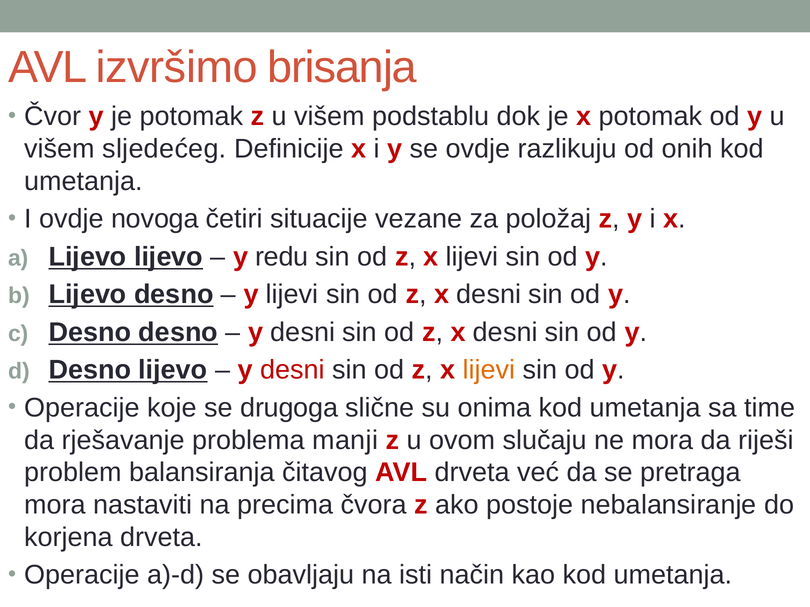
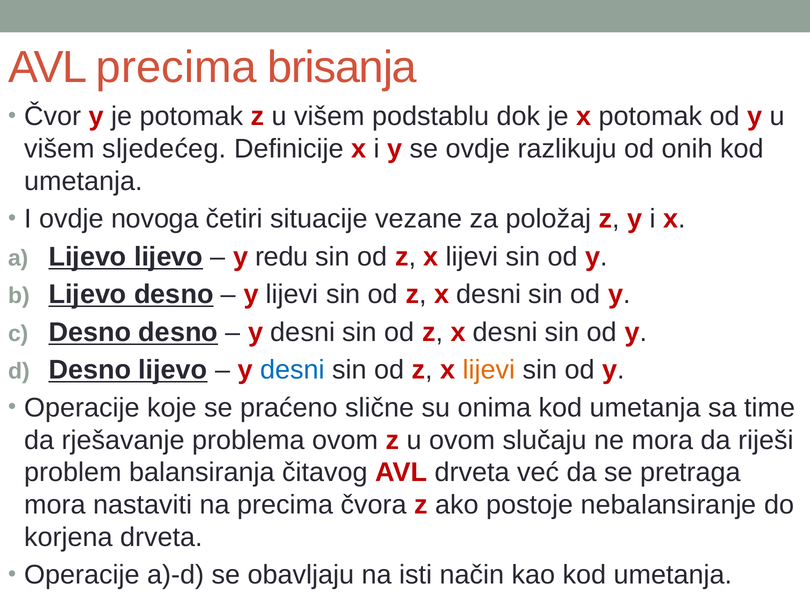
AVL izvršimo: izvršimo -> precima (176, 67)
desni colour: red -> blue (292, 370)
drugoga: drugoga -> praćeno (289, 408)
problema manji: manji -> ovom (345, 441)
